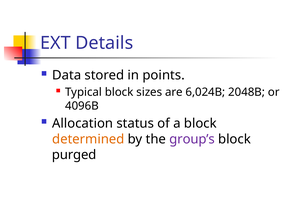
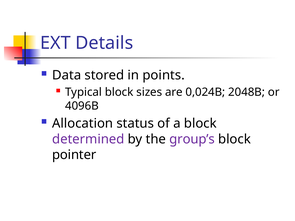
6,024B: 6,024B -> 0,024B (205, 92)
determined colour: orange -> purple (88, 139)
purged: purged -> pointer (74, 155)
